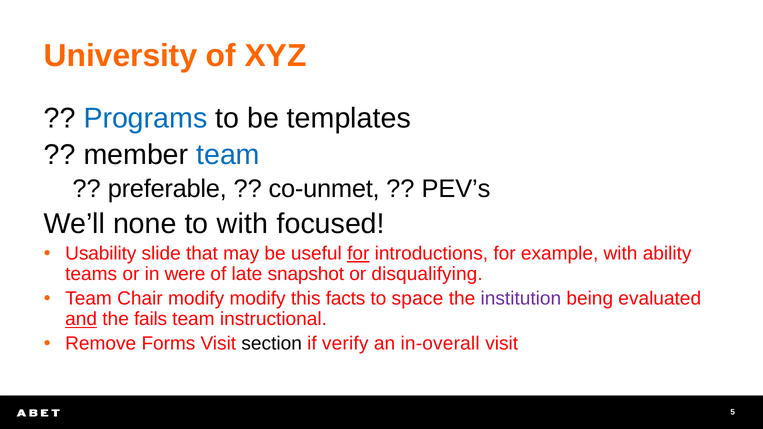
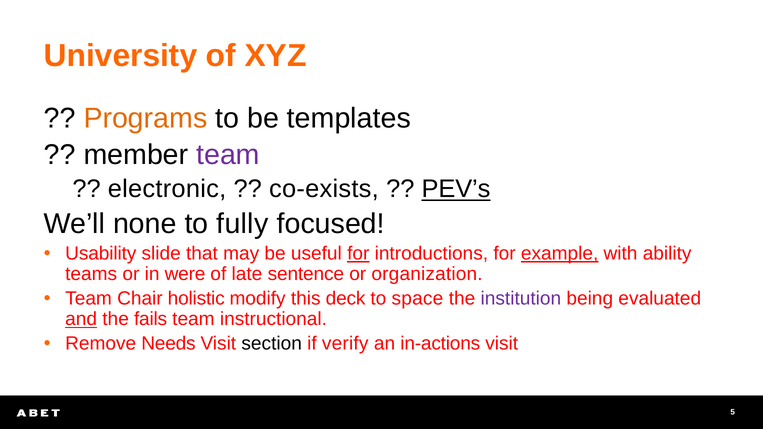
Programs colour: blue -> orange (145, 118)
team colour: blue -> purple (228, 155)
preferable: preferable -> electronic (167, 189)
co-unmet: co-unmet -> co-exists (324, 189)
PEV’s underline: none -> present (456, 189)
to with: with -> fully (242, 224)
example underline: none -> present (560, 254)
snapshot: snapshot -> sentence (306, 274)
disqualifying: disqualifying -> organization (427, 274)
Chair modify: modify -> holistic (196, 299)
facts: facts -> deck (346, 299)
Forms: Forms -> Needs (168, 344)
in-overall: in-overall -> in-actions (440, 344)
